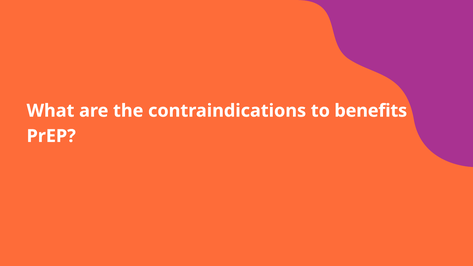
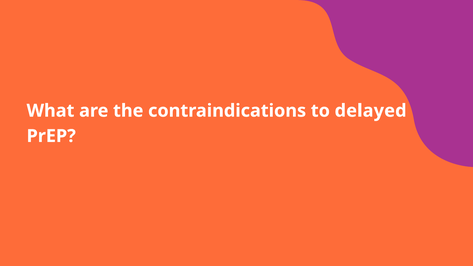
benefits: benefits -> delayed (371, 111)
